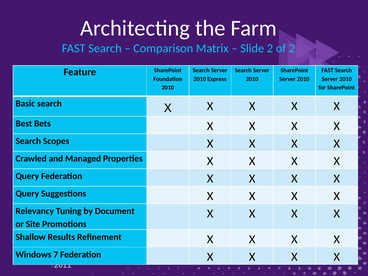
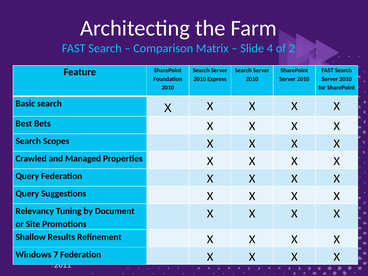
Slide 2: 2 -> 4 (270, 48)
